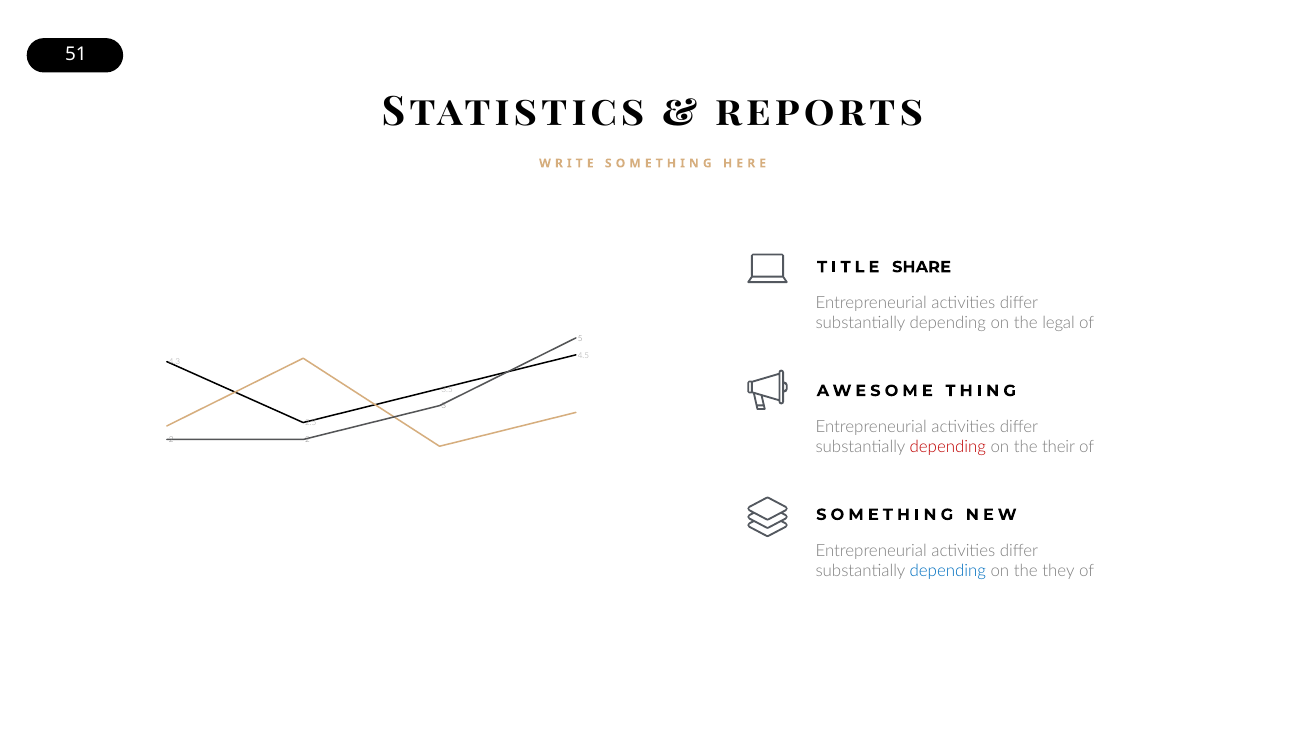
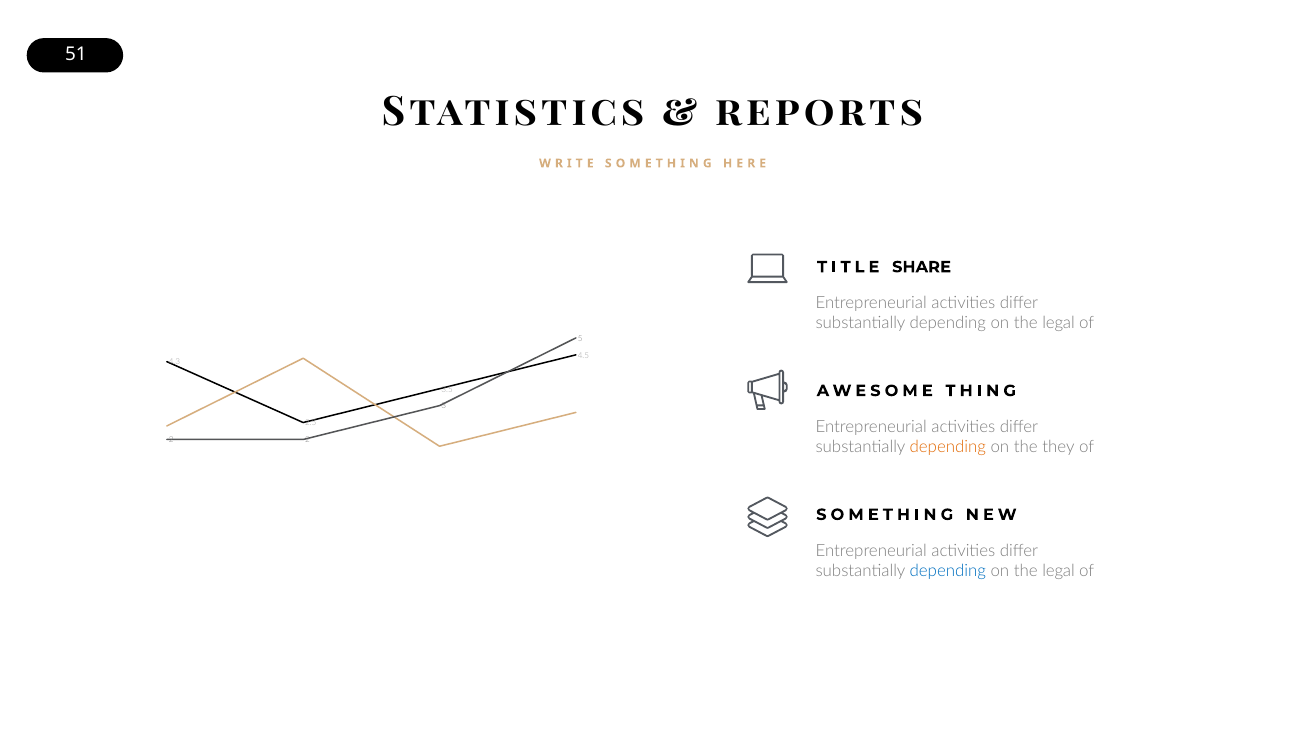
depending colour: red -> orange (948, 447)
their: their -> they (1058, 447)
they: they -> legal (1059, 571)
